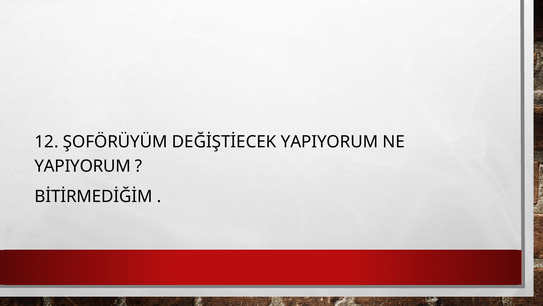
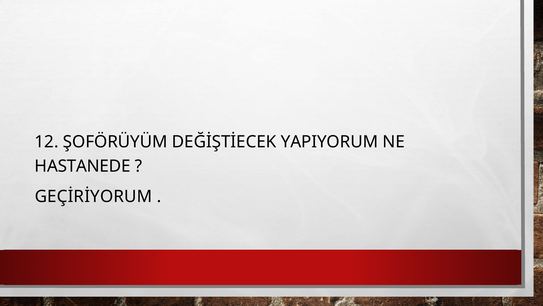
YAPIYORUM: YAPIYORUM -> HASTANEDE (83, 166)
BİTİRMEDİĞİM: BİTİRMEDİĞİM -> GEÇİRİYORUM (93, 196)
